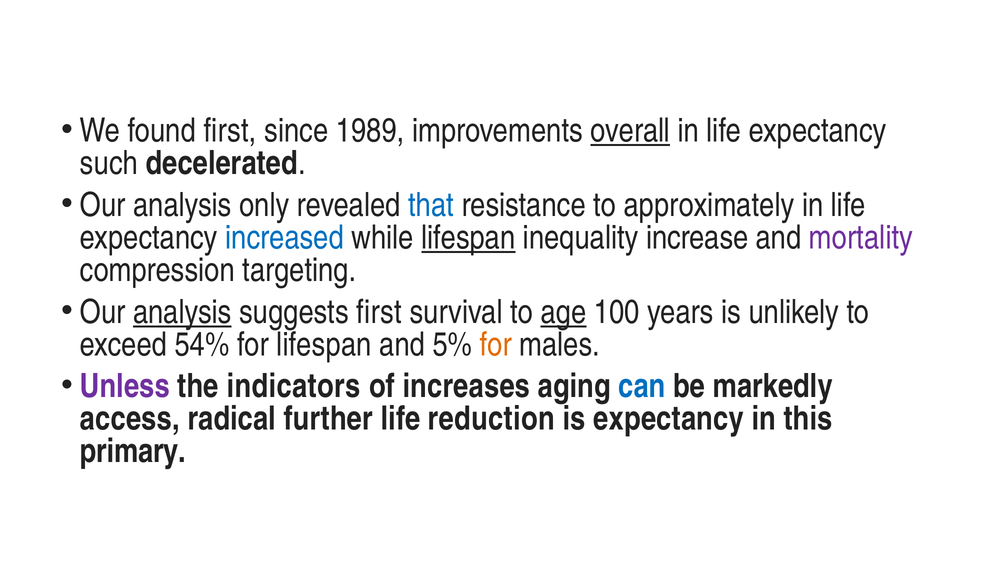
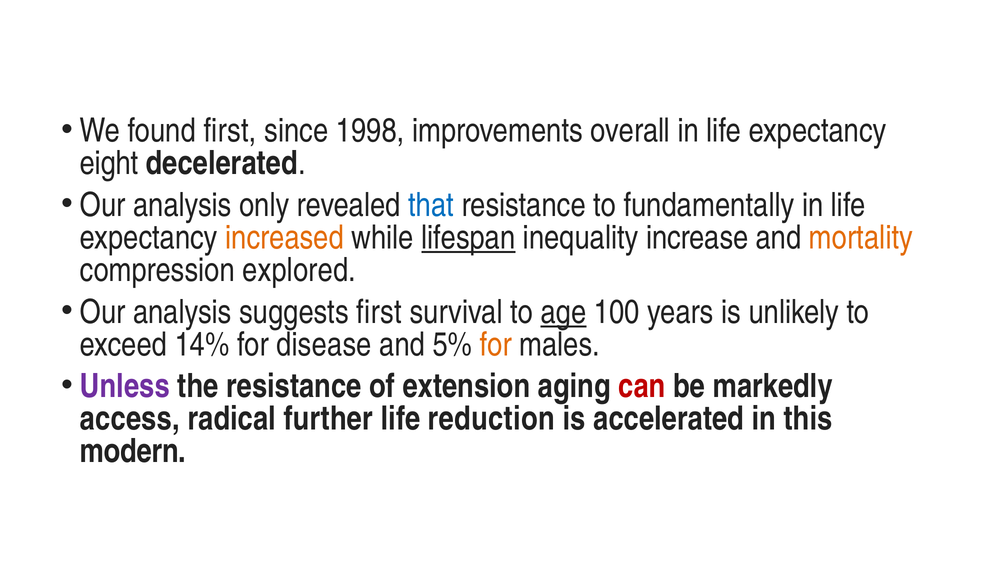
1989: 1989 -> 1998 (370, 131)
overall underline: present -> none (630, 131)
such: such -> eight (109, 163)
approximately: approximately -> fundamentally (709, 205)
increased colour: blue -> orange (285, 237)
mortality colour: purple -> orange (861, 237)
targeting: targeting -> explored (299, 270)
analysis underline: present -> none (182, 312)
54%: 54% -> 14% (202, 344)
for lifespan: lifespan -> disease (324, 344)
the indicators: indicators -> resistance (294, 386)
increases: increases -> extension (466, 386)
can colour: blue -> red (642, 386)
is expectancy: expectancy -> accelerated (669, 419)
primary: primary -> modern (133, 451)
